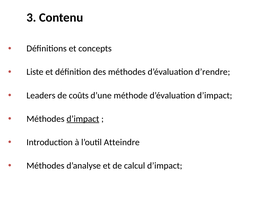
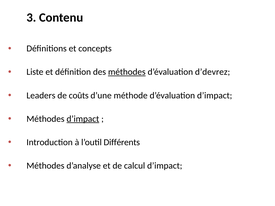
méthodes underline: none -> present (127, 72)
d’rendre: d’rendre -> d’devrez (213, 72)
Atteindre: Atteindre -> Différents (122, 142)
